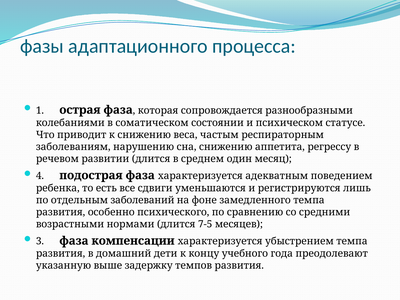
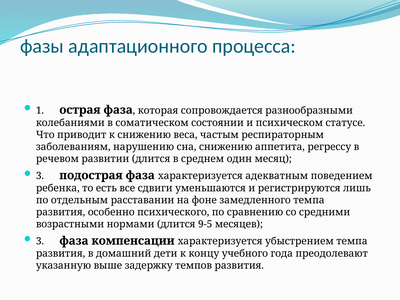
4: 4 -> 3 (40, 176)
заболеваний: заболеваний -> расставании (142, 200)
7-5: 7-5 -> 9-5 (205, 224)
